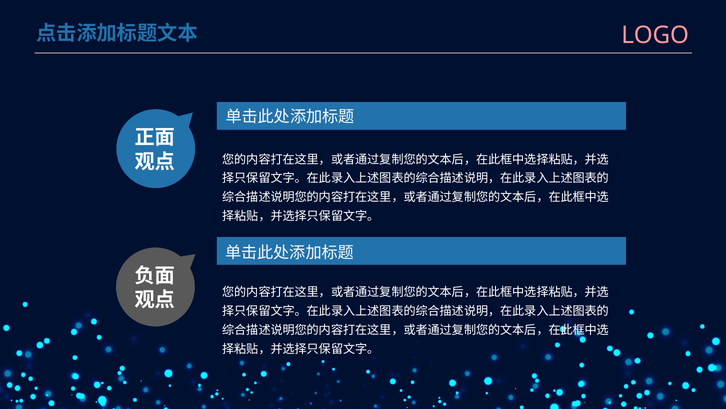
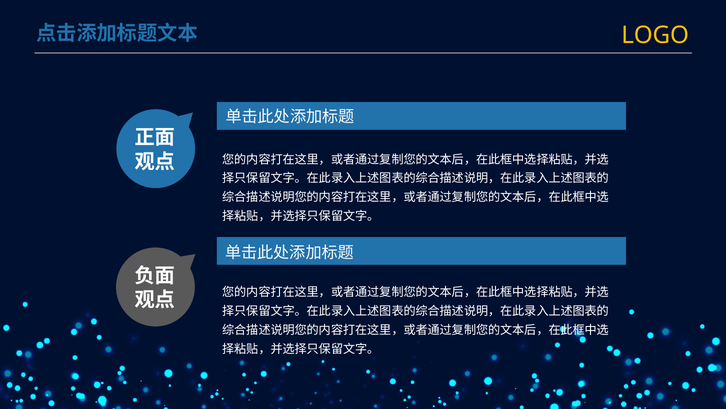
LOGO colour: pink -> yellow (655, 35)
